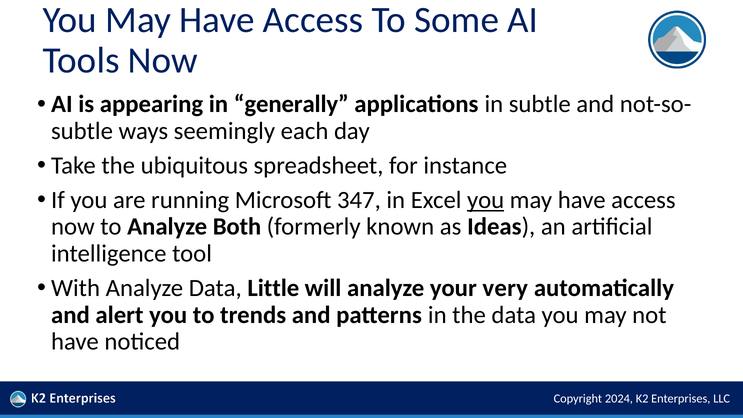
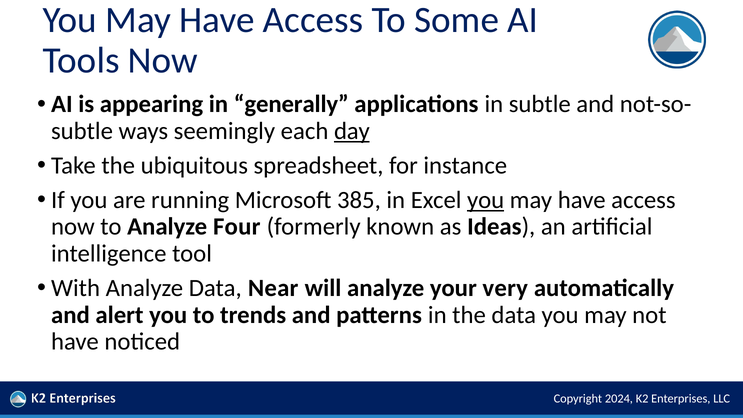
day underline: none -> present (352, 131)
347: 347 -> 385 (359, 200)
Both: Both -> Four (237, 227)
Little: Little -> Near (273, 288)
